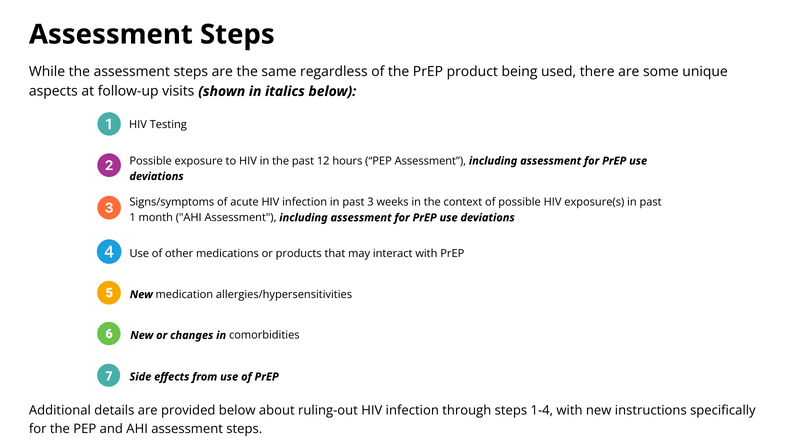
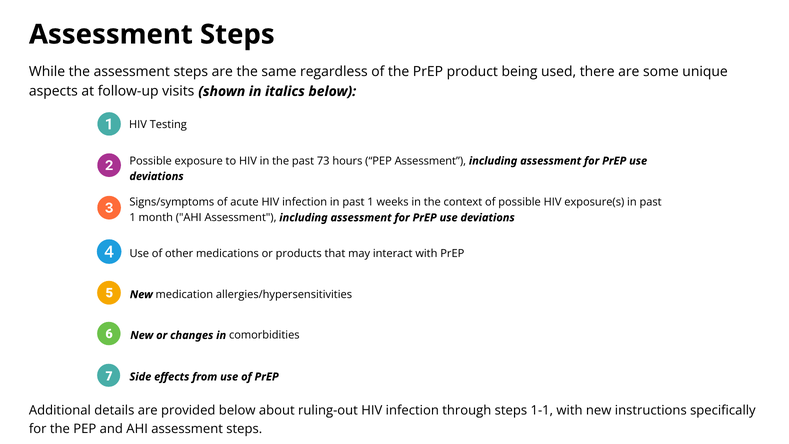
12: 12 -> 73 (323, 161)
infection in past 3: 3 -> 1 (371, 202)
1-4: 1-4 -> 1-1 (542, 410)
